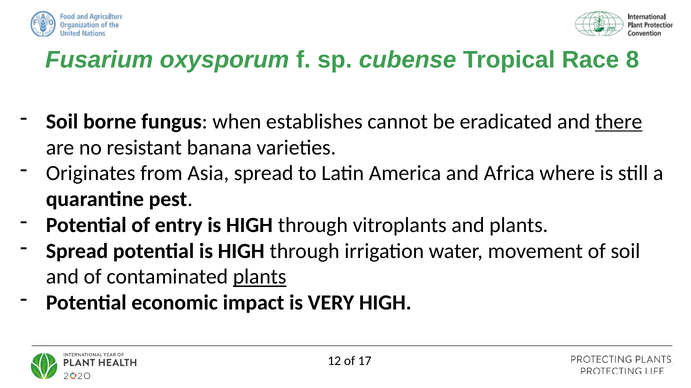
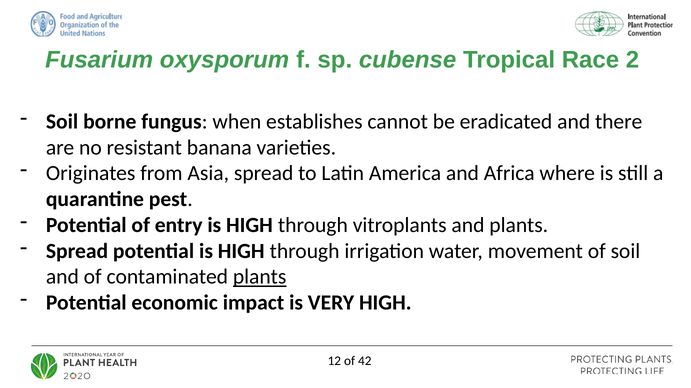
8: 8 -> 2 (633, 60)
there underline: present -> none (619, 122)
17: 17 -> 42 (365, 361)
